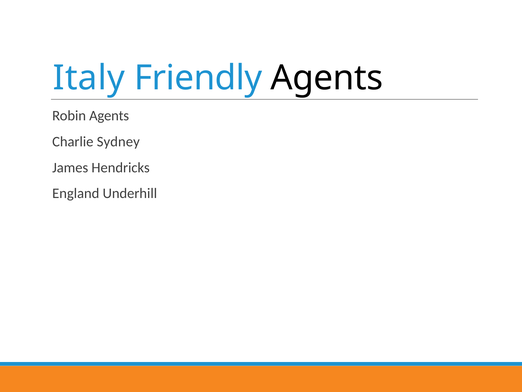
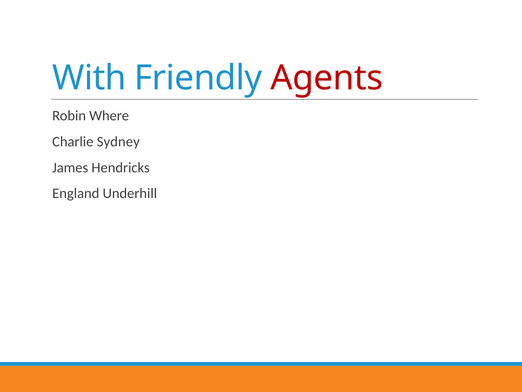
Italy: Italy -> With (89, 78)
Agents colour: black -> red (327, 78)
Robin Agents: Agents -> Where (109, 116)
